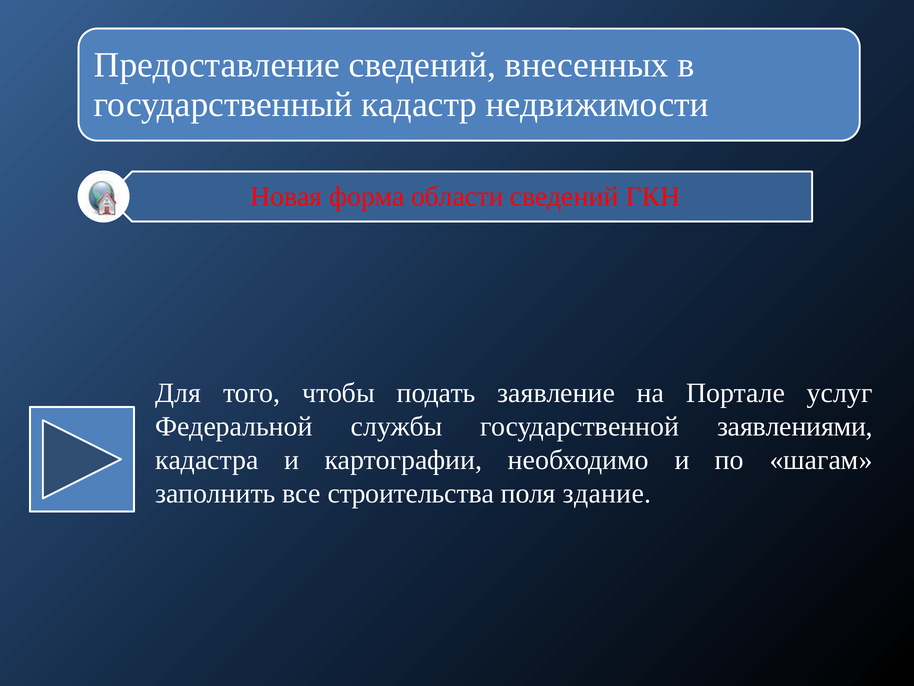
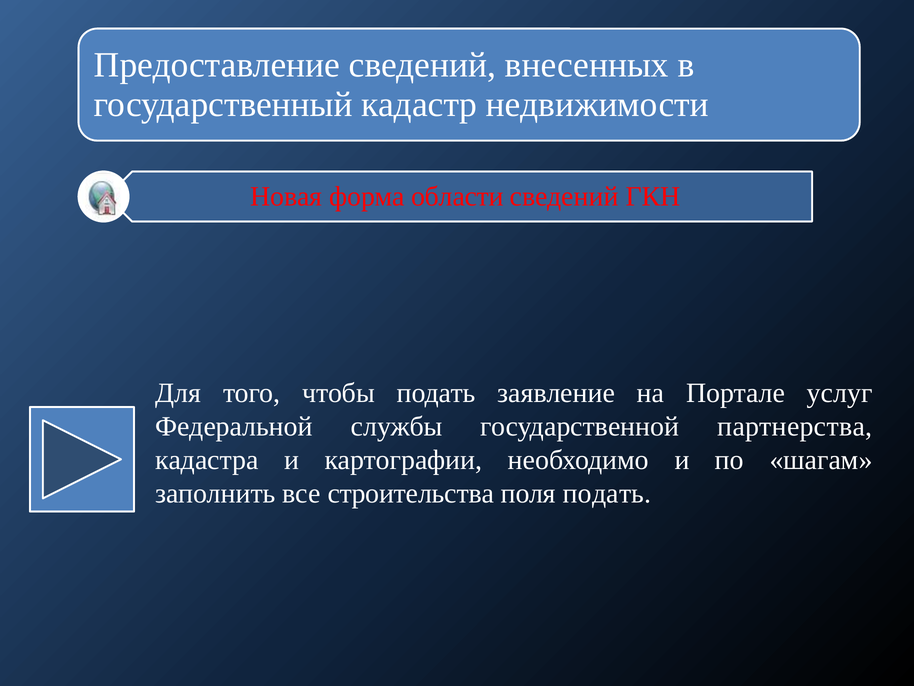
заявлениями: заявлениями -> партнерства (795, 426)
поля здание: здание -> подать (607, 493)
